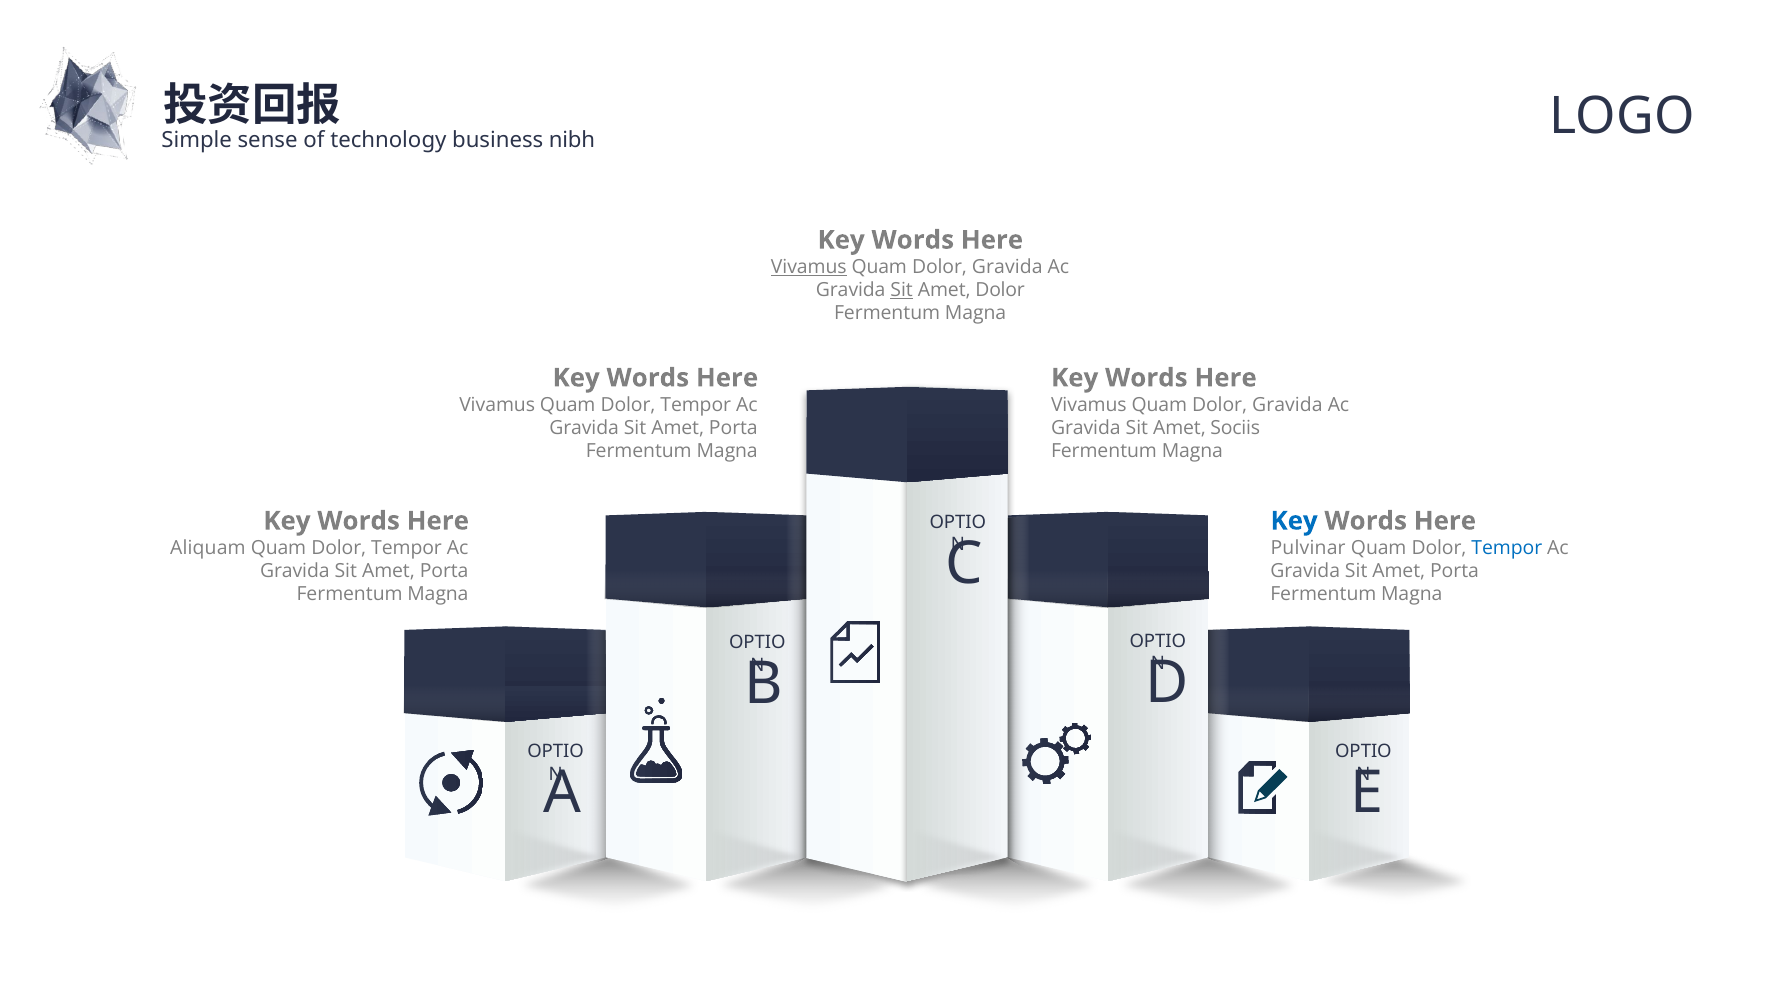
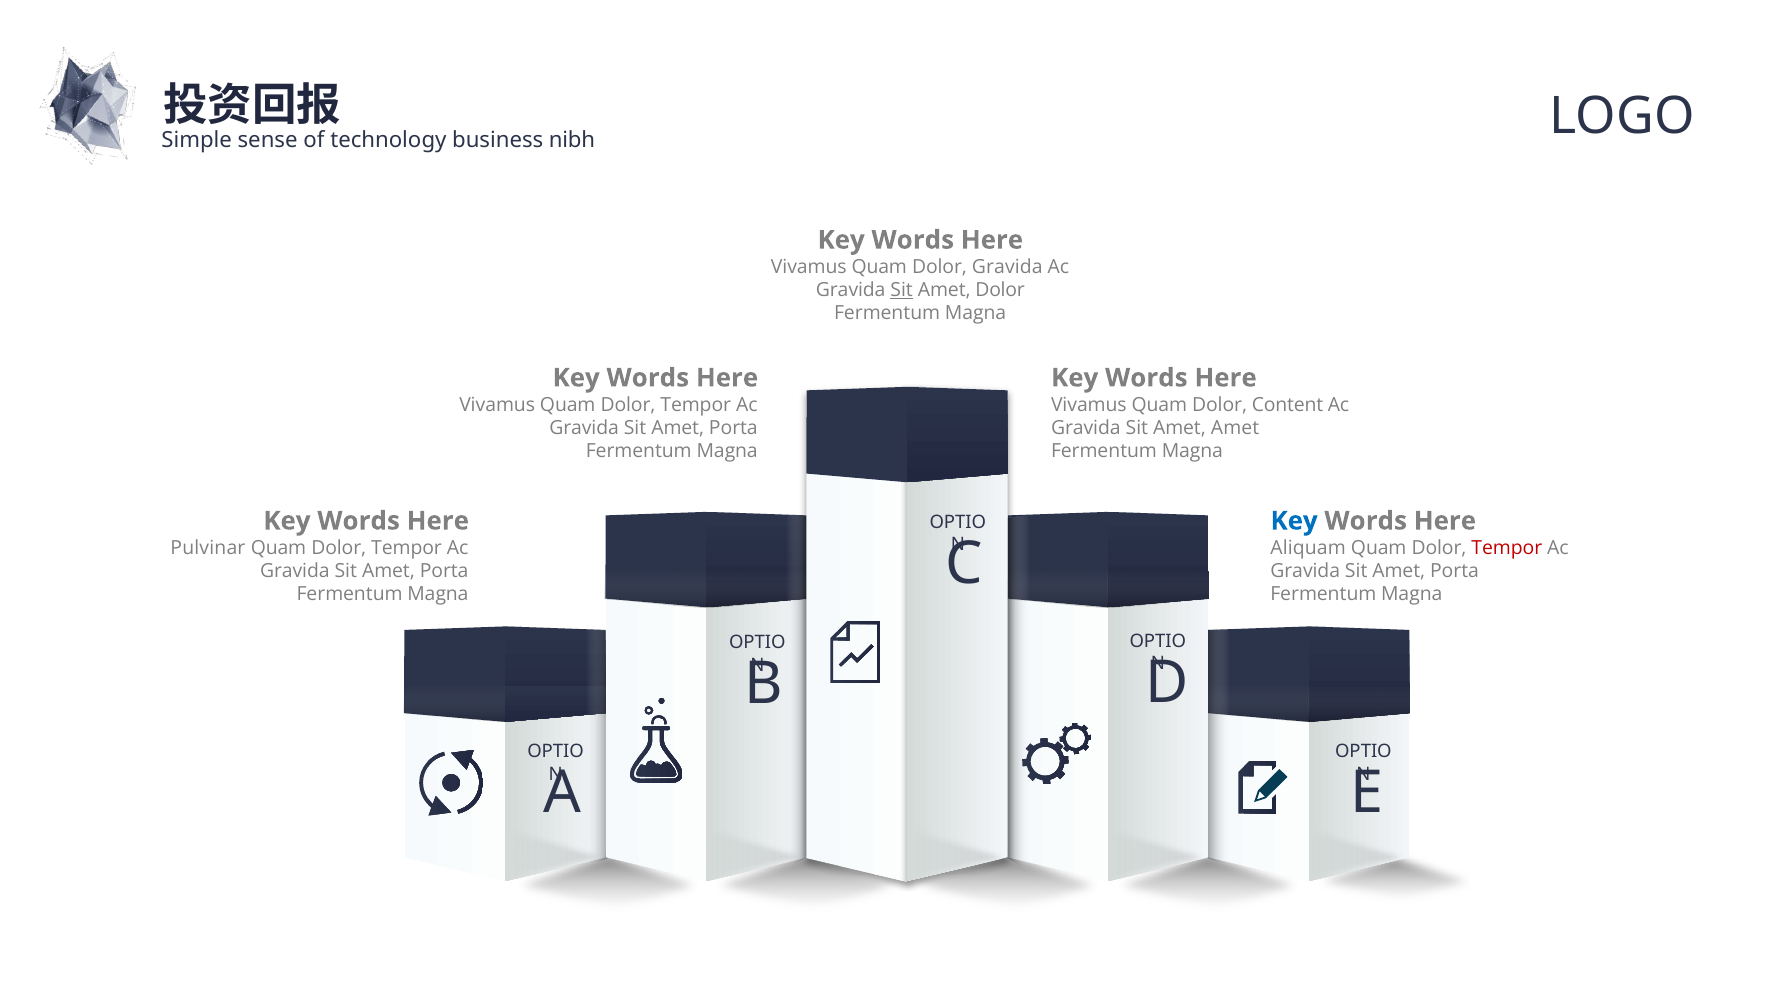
Vivamus underline: present -> none (809, 267)
Gravida: Gravida -> Content (1288, 405)
Amet Sociis: Sociis -> Amet (1235, 428)
Aliquam: Aliquam -> Pulvinar (208, 548)
Pulvinar: Pulvinar -> Aliquam (1308, 548)
Tempor colour: blue -> red (1507, 548)
